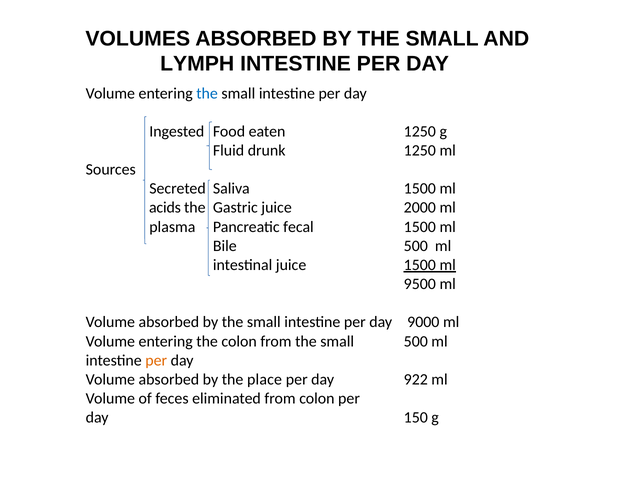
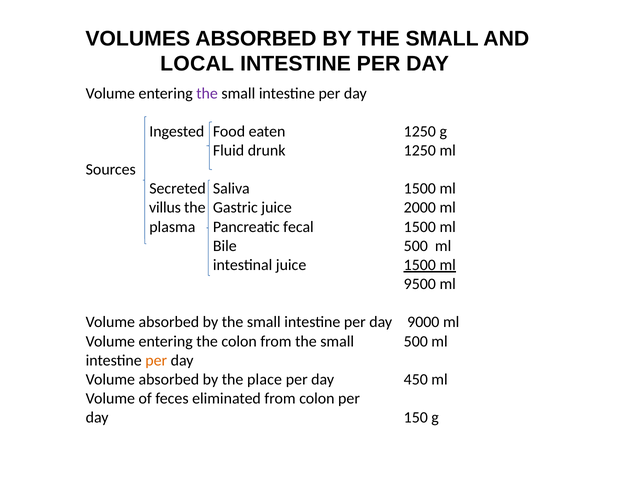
LYMPH: LYMPH -> LOCAL (197, 64)
the colour: blue -> purple (207, 93)
acids: acids -> villus (165, 208)
922: 922 -> 450 (416, 379)
